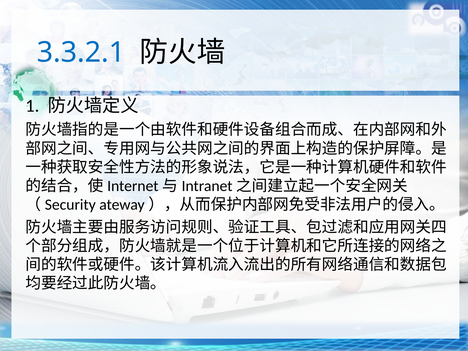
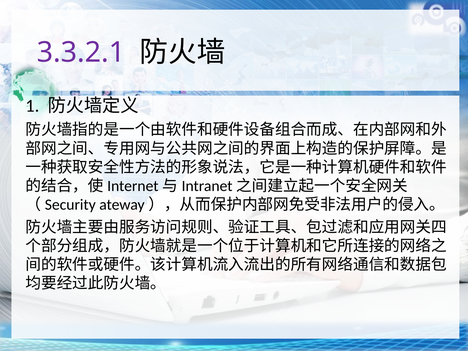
3.3.2.1 colour: blue -> purple (81, 52)
